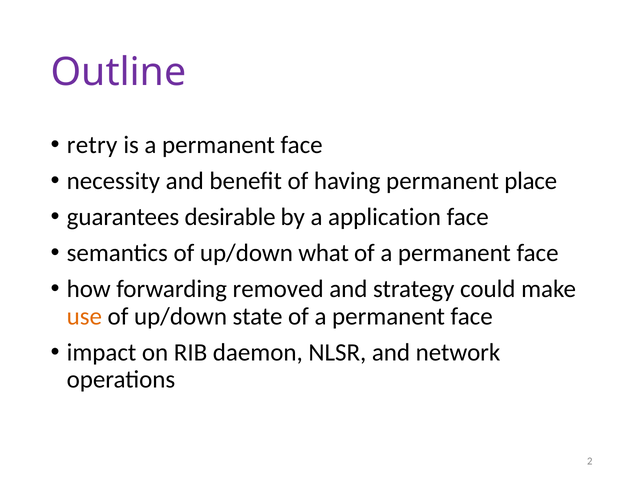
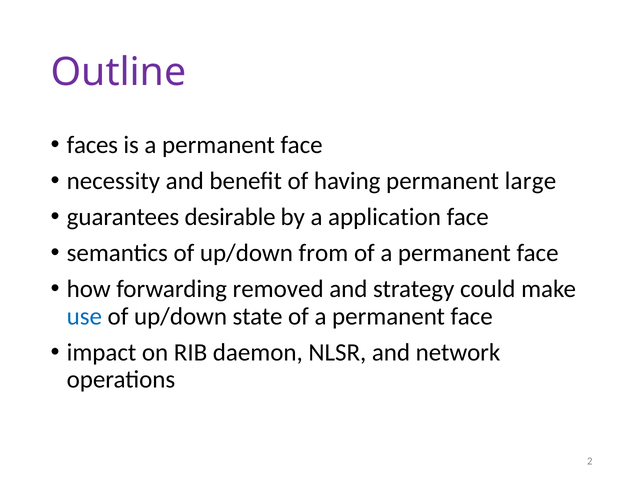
retry: retry -> faces (92, 145)
place: place -> large (530, 181)
what: what -> from (323, 253)
use colour: orange -> blue (84, 316)
